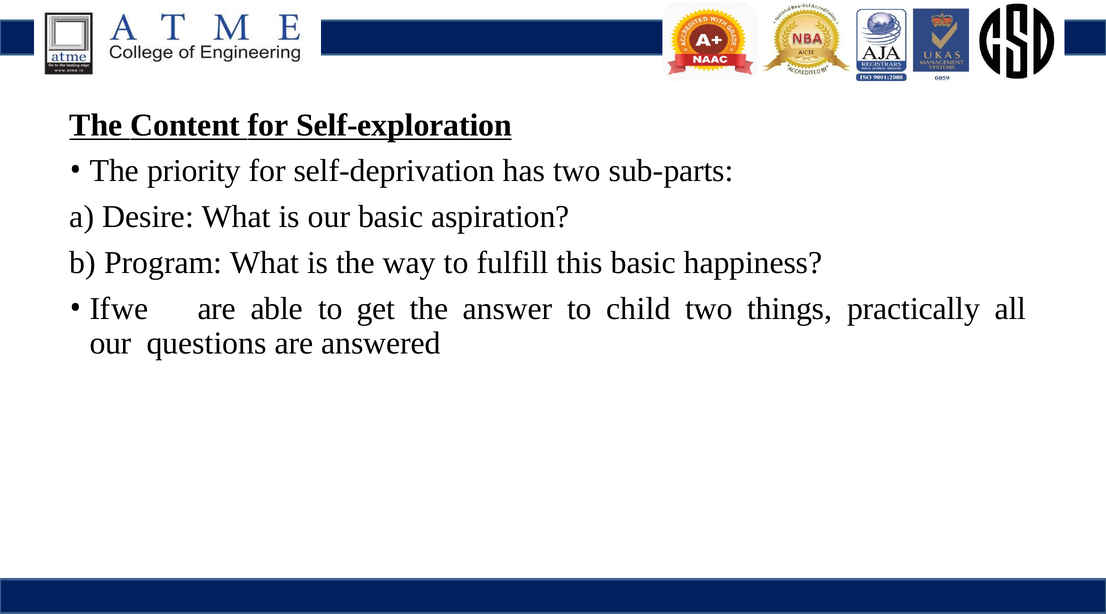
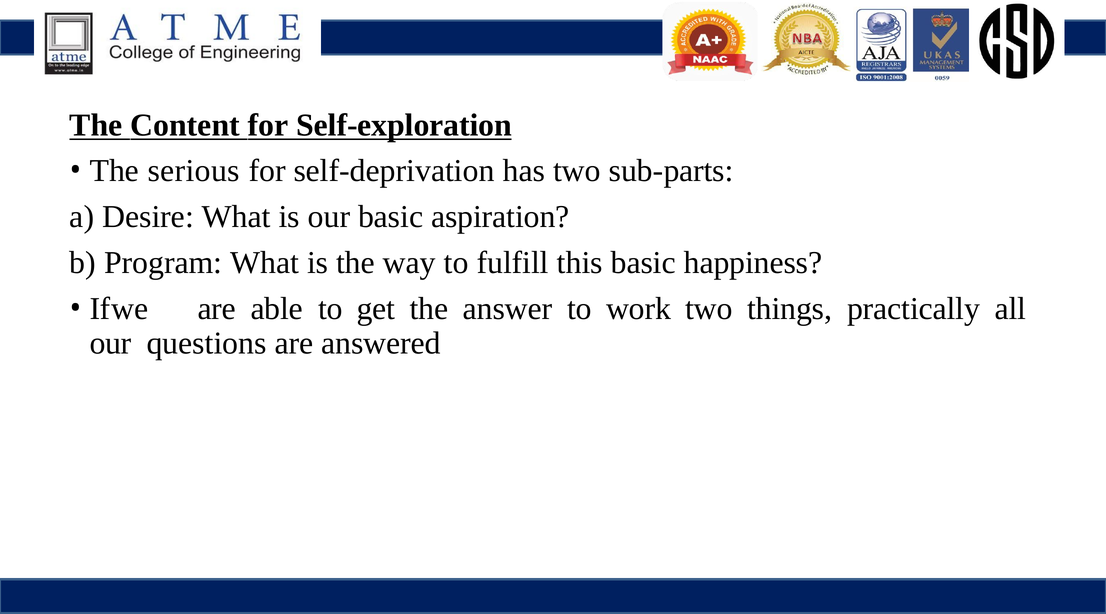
priority: priority -> serious (194, 171)
child: child -> work (639, 309)
